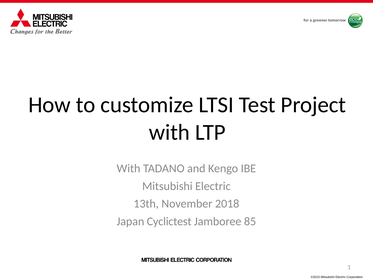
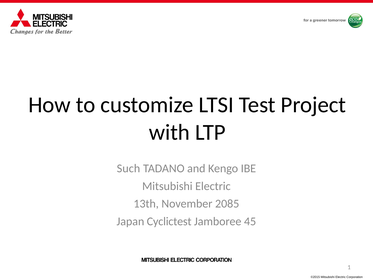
With: With -> Such (128, 168)
2018: 2018 -> 2085 (227, 204)
85: 85 -> 45 (250, 221)
